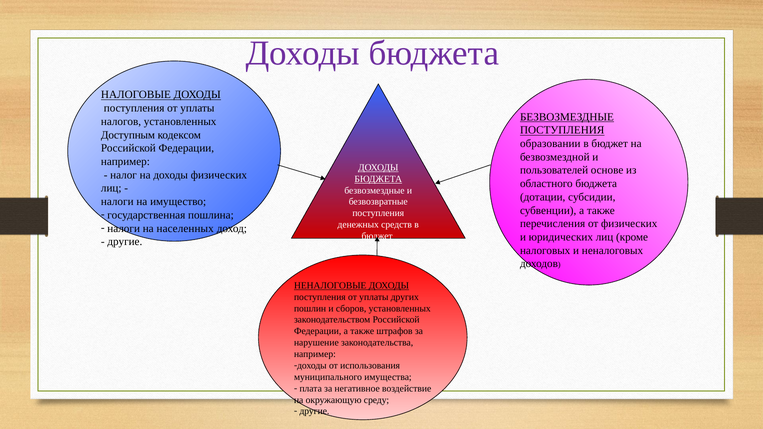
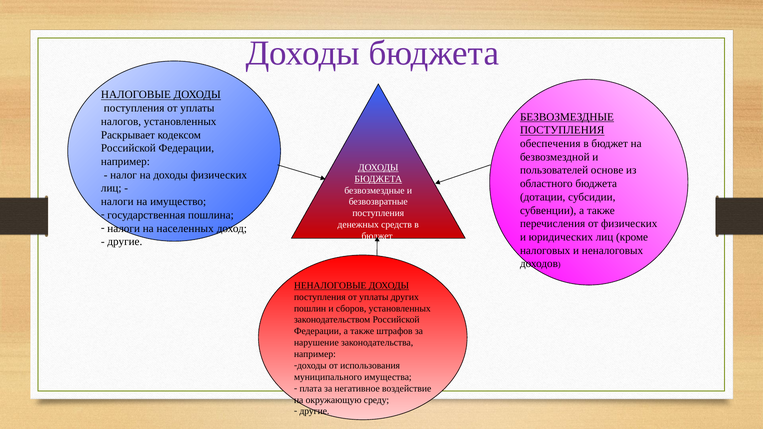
Доступным: Доступным -> Раскрывает (128, 135)
образовании: образовании -> обеспечения (550, 144)
